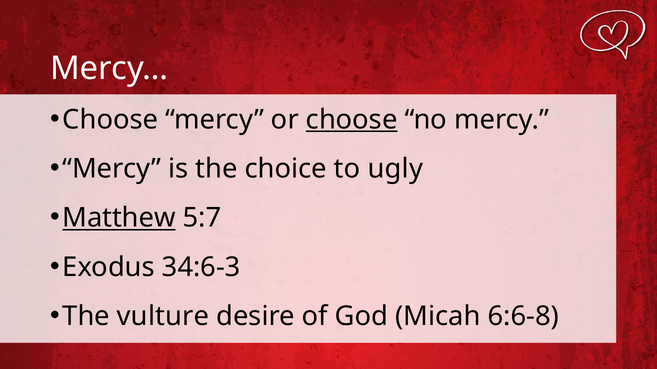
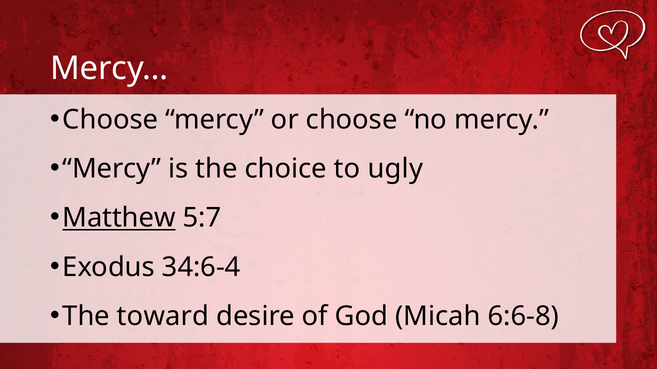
choose underline: present -> none (352, 120)
34:6-3: 34:6-3 -> 34:6-4 (201, 267)
vulture: vulture -> toward (163, 317)
